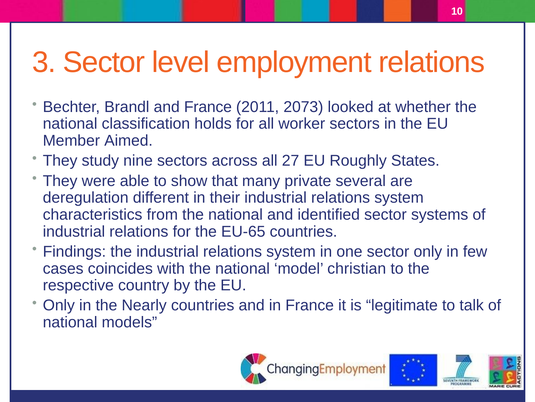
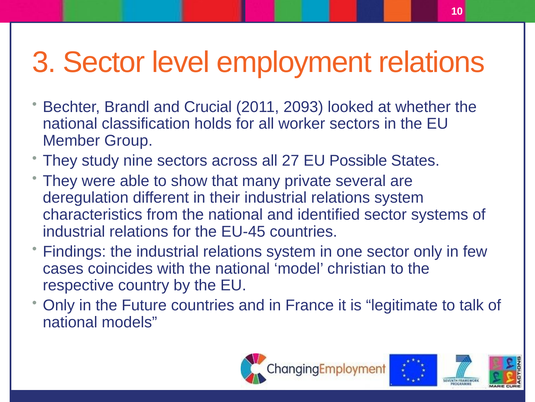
and France: France -> Crucial (208, 107)
2073: 2073 -> 2093 (303, 107)
Aimed: Aimed -> Group (128, 140)
Roughly: Roughly -> Possible (358, 161)
EU-65: EU-65 -> EU-45 (243, 231)
Nearly: Nearly -> Future (144, 305)
